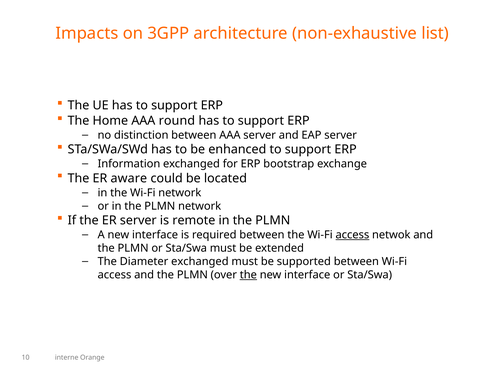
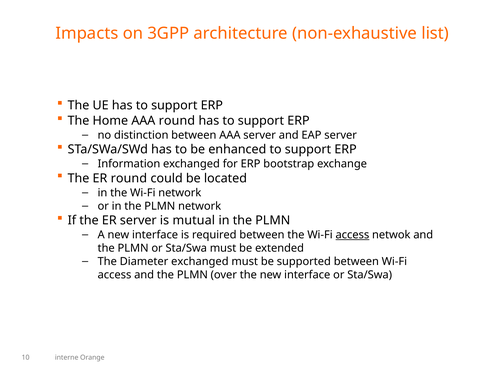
ER aware: aware -> round (129, 178)
remote: remote -> mutual (194, 220)
the underline: present -> none (248, 275)
